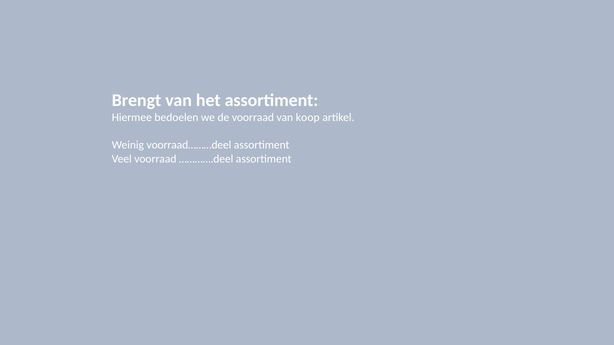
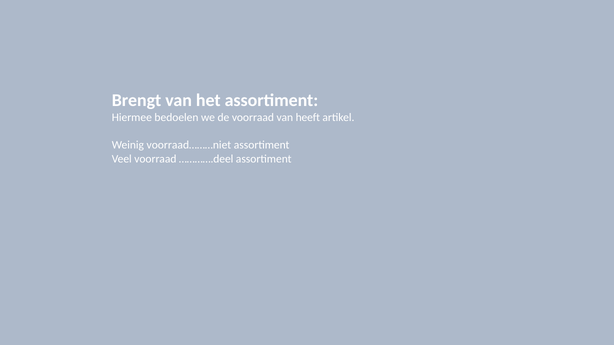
koop: koop -> heeft (308, 118)
voorraad………deel: voorraad………deel -> voorraad………niet (189, 145)
